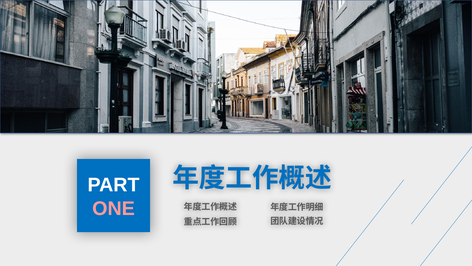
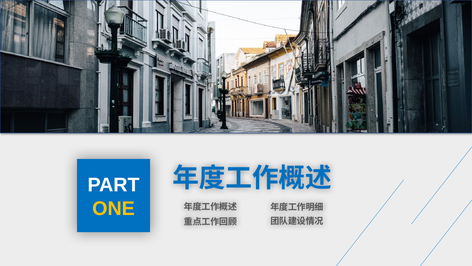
ONE colour: pink -> yellow (114, 208)
